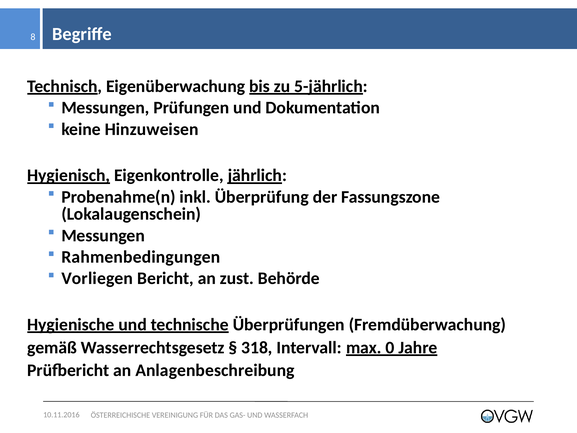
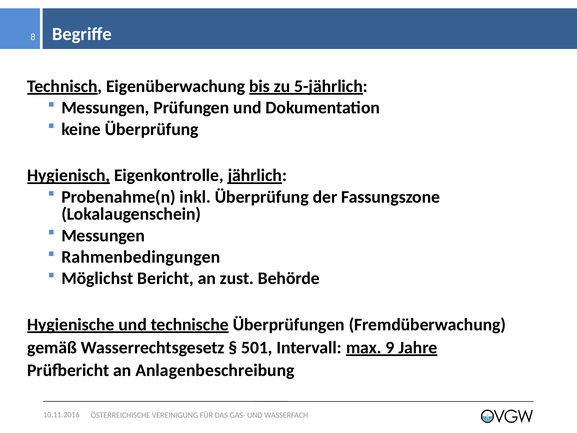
keine Hinzuweisen: Hinzuweisen -> Überprüfung (152, 129)
Vorliegen: Vorliegen -> Möglichst (97, 278)
318: 318 -> 501 (257, 347)
0: 0 -> 9 (390, 347)
